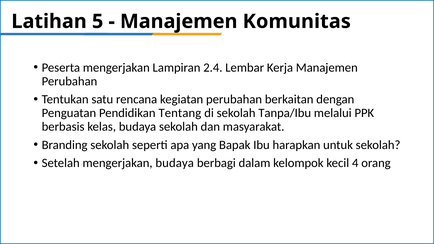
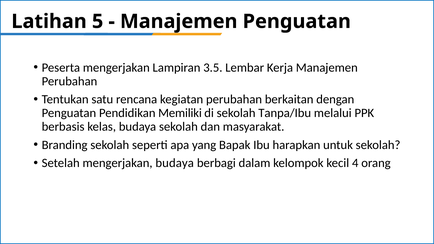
Komunitas: Komunitas -> Penguatan (297, 21)
2.4: 2.4 -> 3.5 (213, 68)
Tentang: Tentang -> Memiliki (180, 113)
